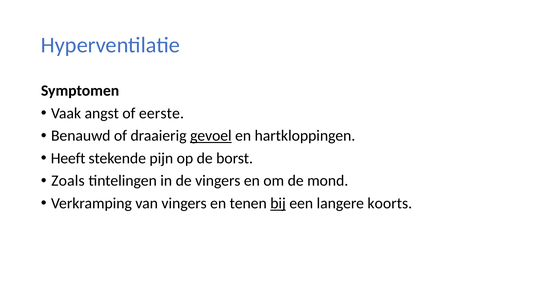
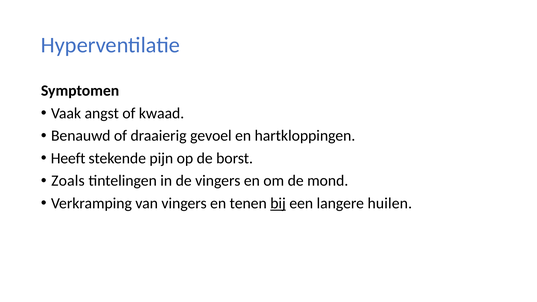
eerste: eerste -> kwaad (162, 113)
gevoel underline: present -> none (211, 136)
koorts: koorts -> huilen (390, 203)
